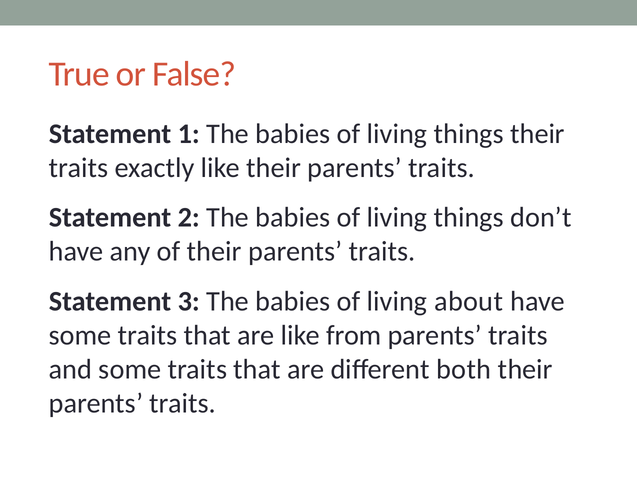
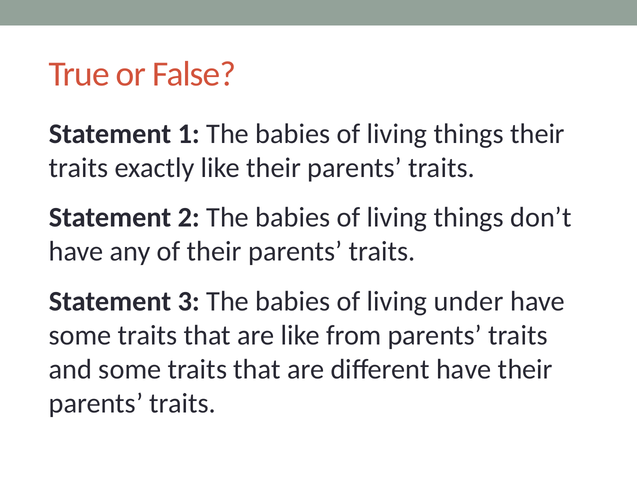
about: about -> under (469, 301)
different both: both -> have (464, 369)
